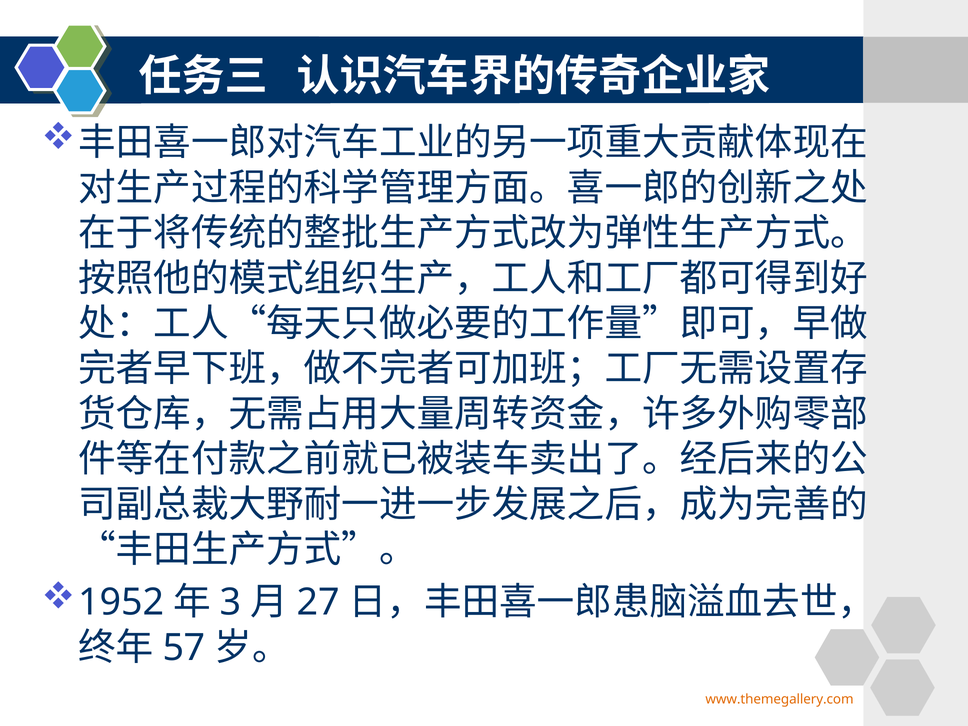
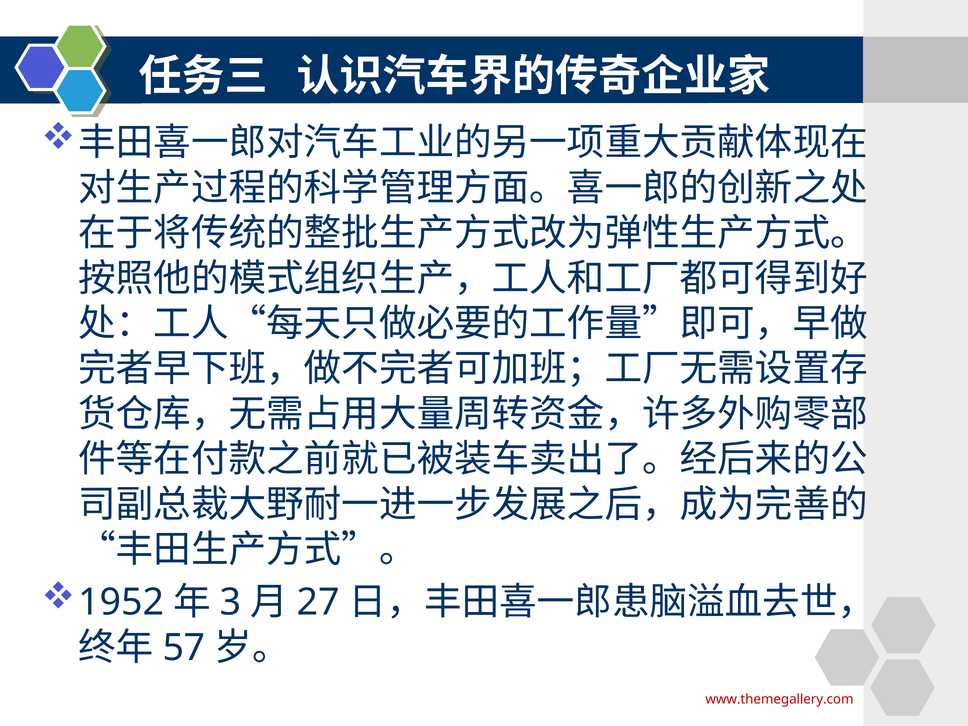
www.themegallery.com colour: orange -> red (780, 700)
